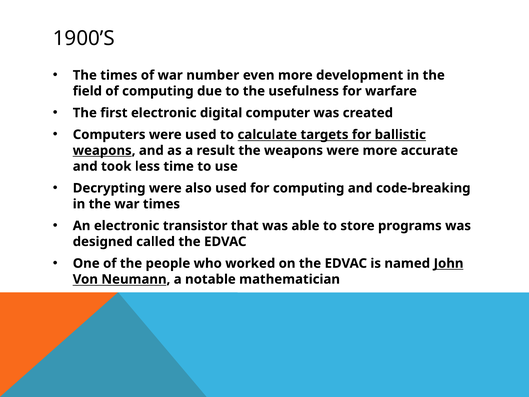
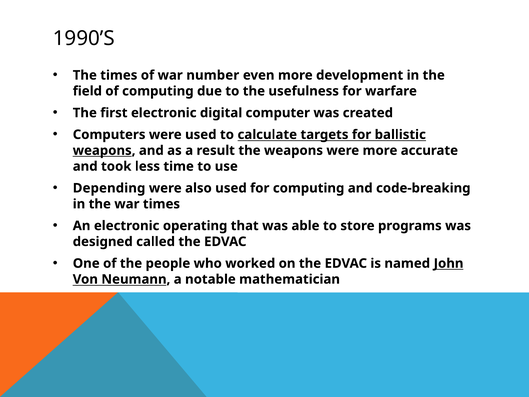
1900’S: 1900’S -> 1990’S (84, 38)
Decrypting: Decrypting -> Depending (109, 188)
transistor: transistor -> operating (195, 226)
